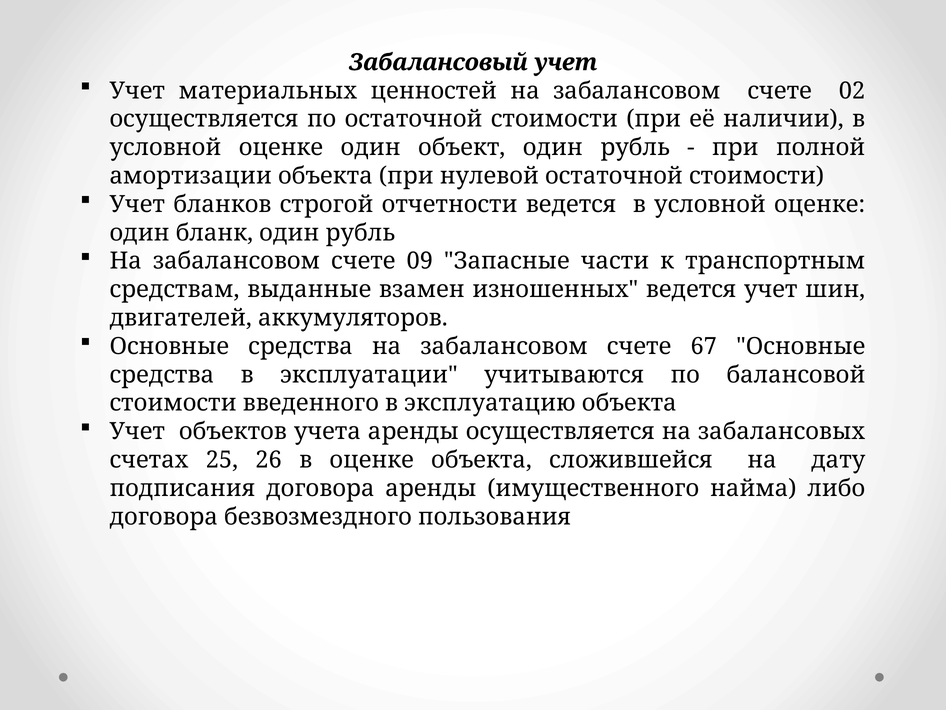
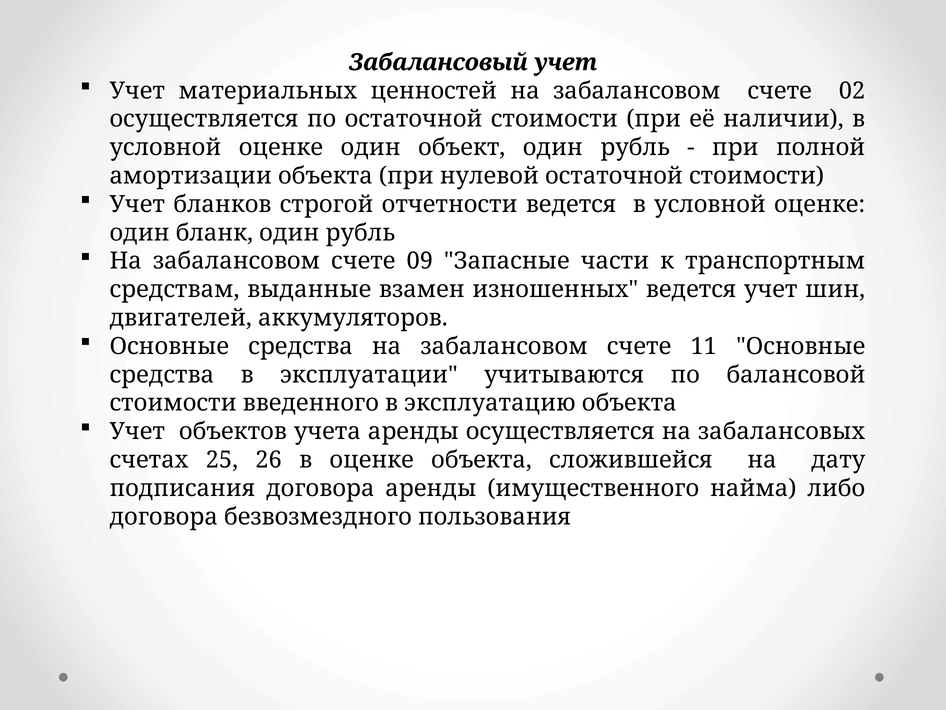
67: 67 -> 11 (704, 346)
